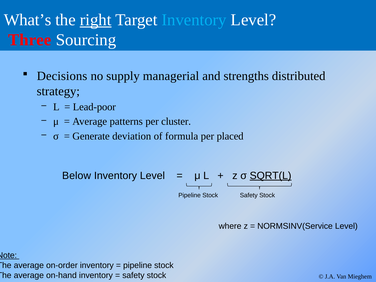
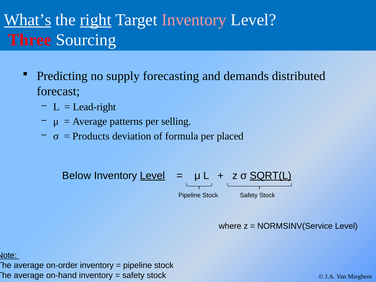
What’s underline: none -> present (28, 20)
Inventory colour: light blue -> pink (194, 20)
Decisions: Decisions -> Predicting (62, 76)
managerial: managerial -> forecasting (171, 76)
strengths: strengths -> demands (246, 76)
strategy: strategy -> forecast (58, 91)
Lead-poor: Lead-poor -> Lead-right (94, 107)
cluster: cluster -> selling (176, 121)
Generate: Generate -> Products (91, 136)
Level underline: none -> present (152, 176)
